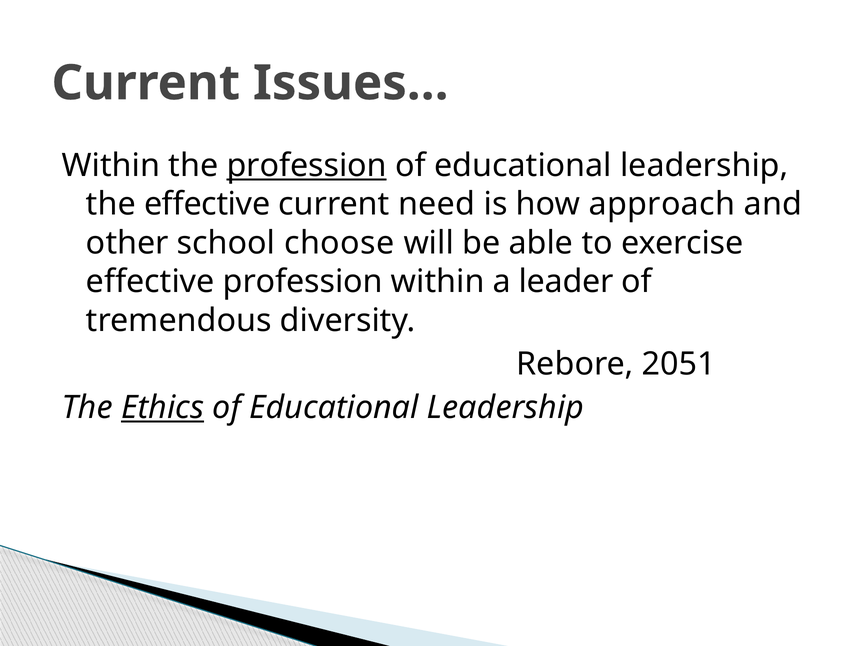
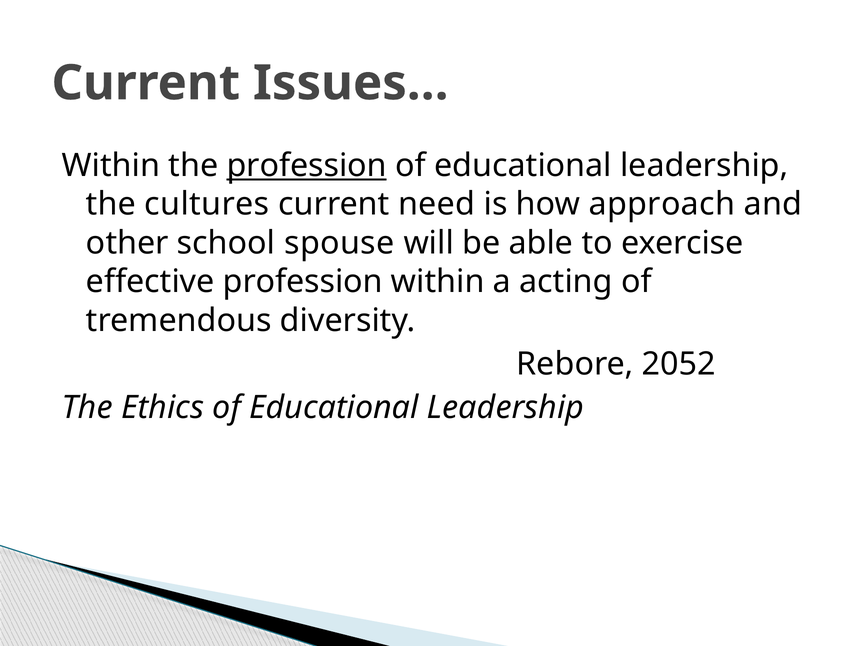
the effective: effective -> cultures (207, 204)
choose: choose -> spouse (339, 243)
leader: leader -> acting (566, 282)
2051: 2051 -> 2052 (679, 364)
Ethics underline: present -> none (163, 408)
